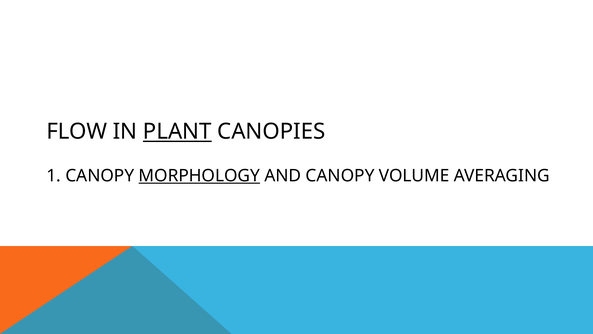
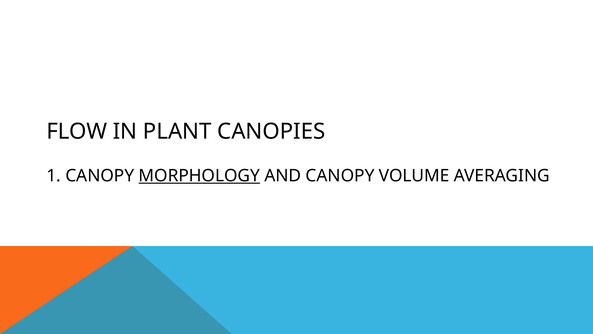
PLANT underline: present -> none (177, 131)
